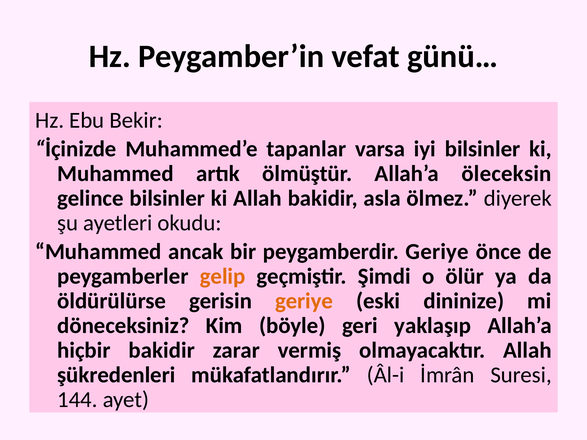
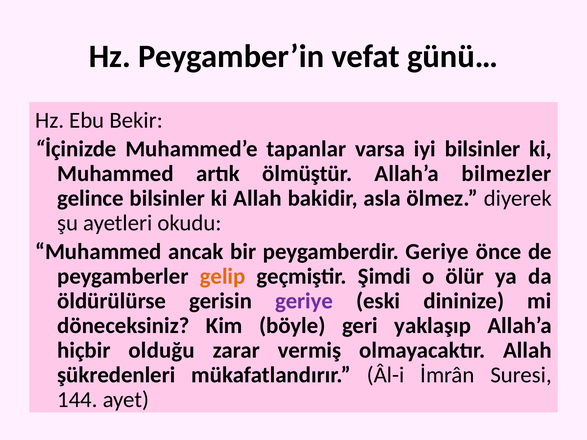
öleceksin: öleceksin -> bilmezler (506, 174)
geriye colour: orange -> purple (304, 301)
hiçbir bakidir: bakidir -> olduğu (162, 350)
